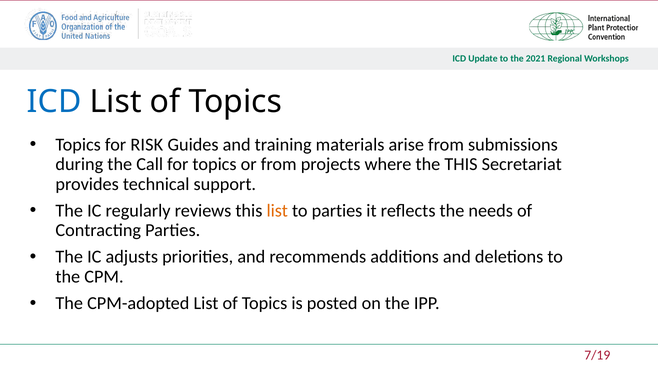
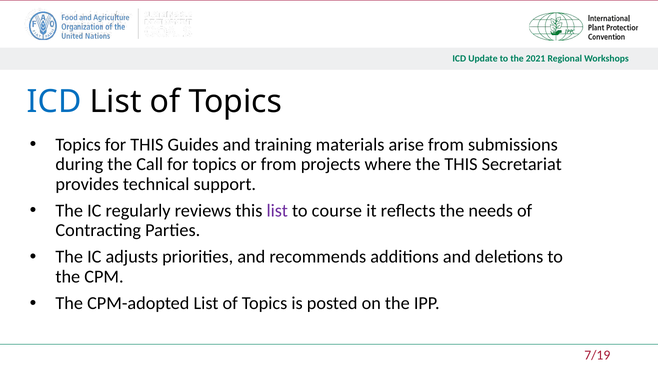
for RISK: RISK -> THIS (147, 145)
list colour: orange -> purple (277, 211)
to parties: parties -> course (337, 211)
